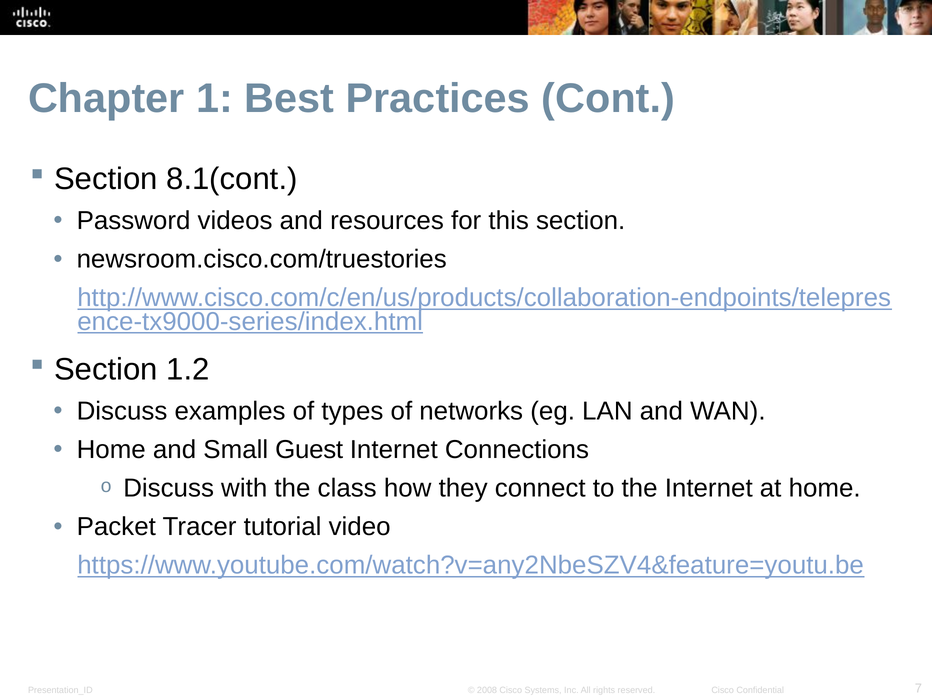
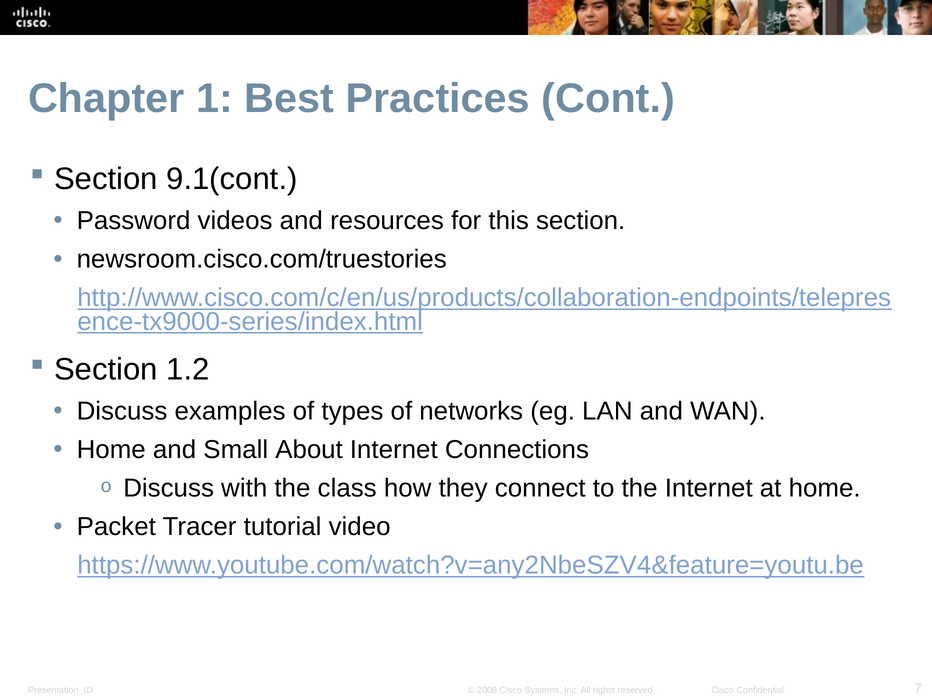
8.1(cont: 8.1(cont -> 9.1(cont (232, 179)
Guest: Guest -> About (309, 450)
